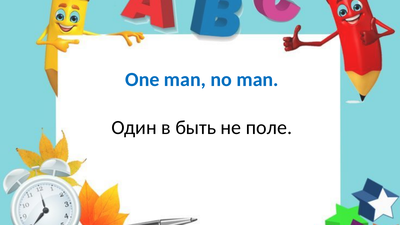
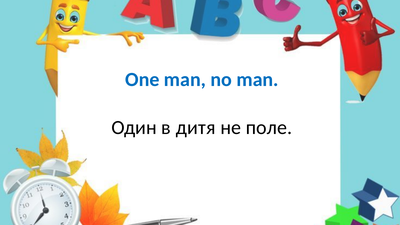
быть: быть -> дитя (196, 128)
